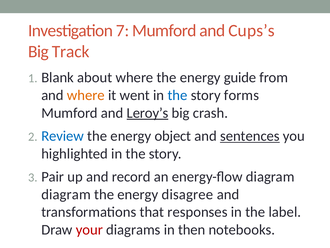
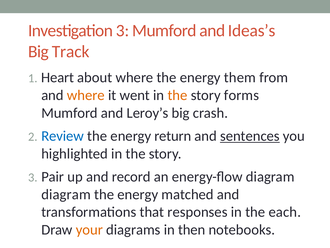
Investigation 7: 7 -> 3 (123, 31)
Cups’s: Cups’s -> Ideas’s (252, 31)
Blank: Blank -> Heart (58, 77)
guide: guide -> them (240, 77)
the colour: blue -> orange (177, 95)
Leroy’s underline: present -> none (148, 113)
object: object -> return (173, 136)
disagree: disagree -> matched (188, 194)
label: label -> each (285, 212)
your colour: red -> orange (89, 229)
